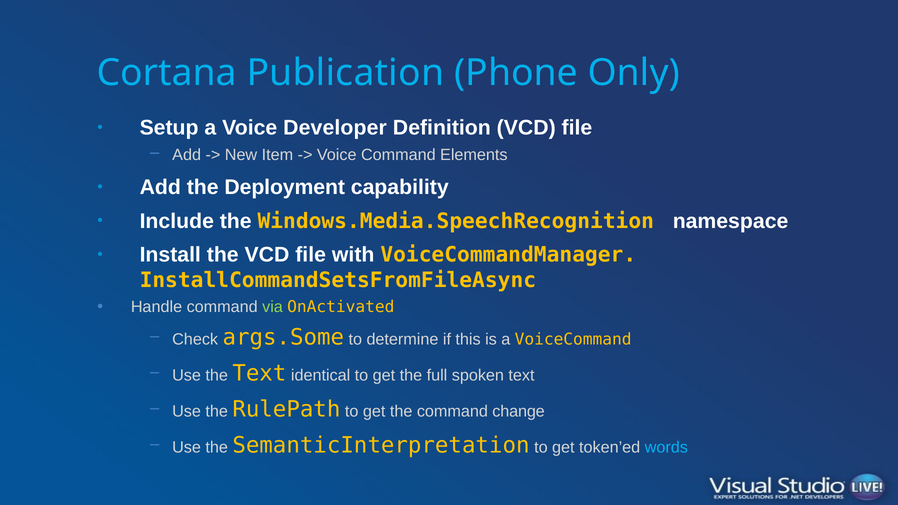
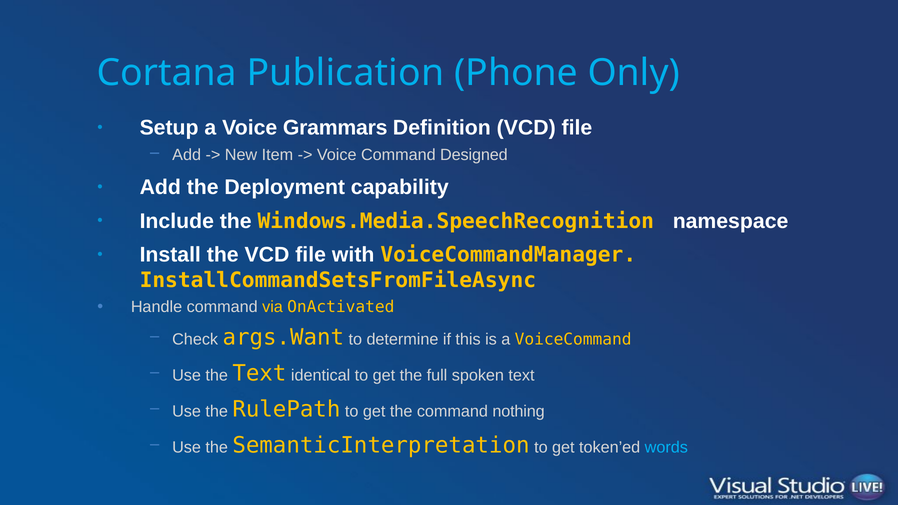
Developer: Developer -> Grammars (335, 128)
Elements: Elements -> Designed (474, 155)
via colour: light green -> yellow (273, 307)
args.Some: args.Some -> args.Want (283, 337)
change: change -> nothing (519, 411)
